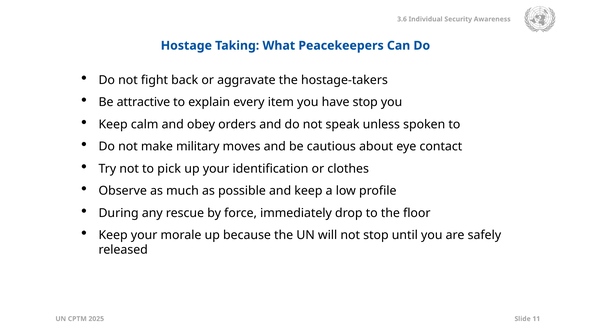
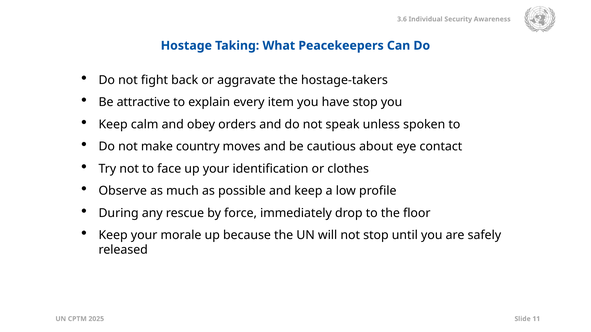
military: military -> country (198, 147)
pick: pick -> face (169, 169)
